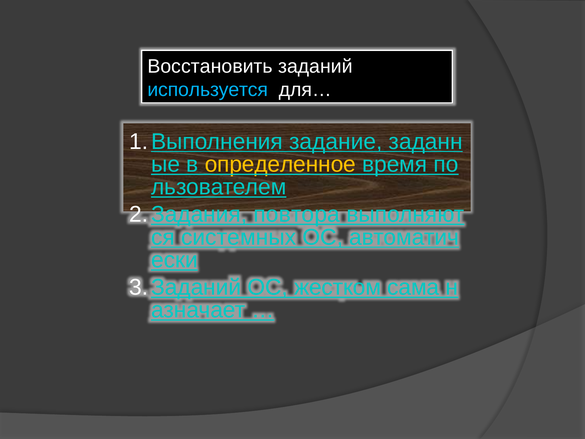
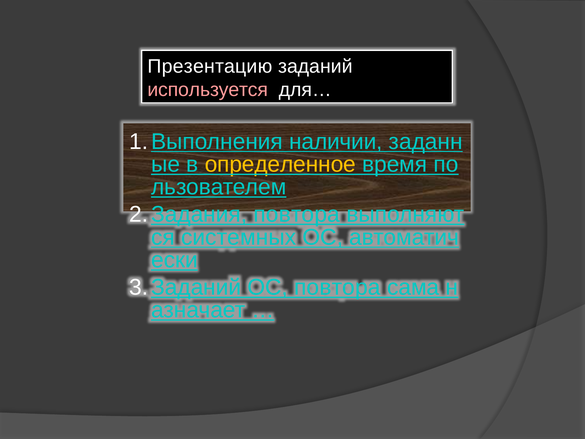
Восстановить: Восстановить -> Презентацию (210, 66)
используется colour: light blue -> pink (208, 90)
задание: задание -> наличии (336, 142)
ОС жестком: жестком -> повтора (337, 287)
